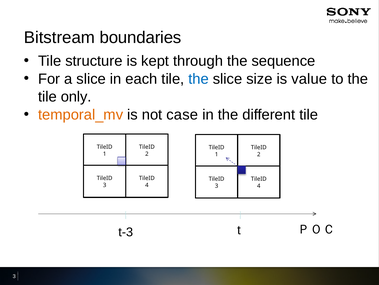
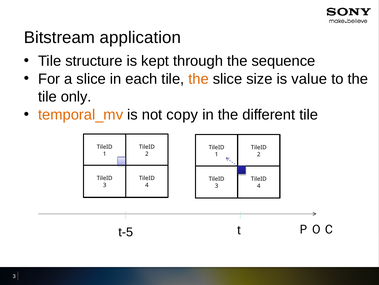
boundaries: boundaries -> application (140, 37)
the colour: blue -> orange (199, 79)
case: case -> copy (182, 114)
t-3: t-3 -> t-5 (126, 231)
